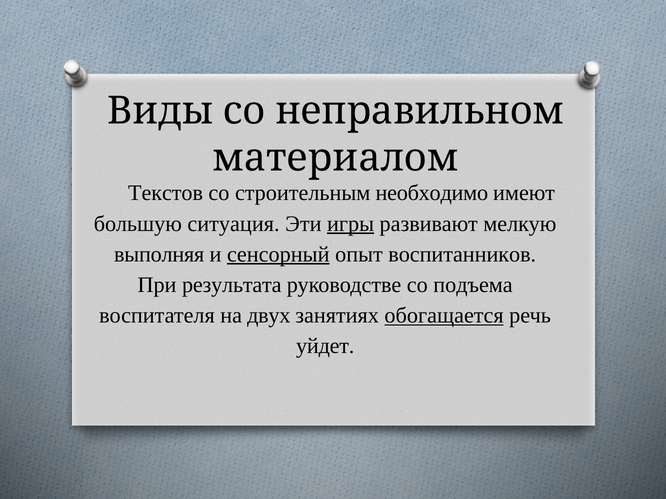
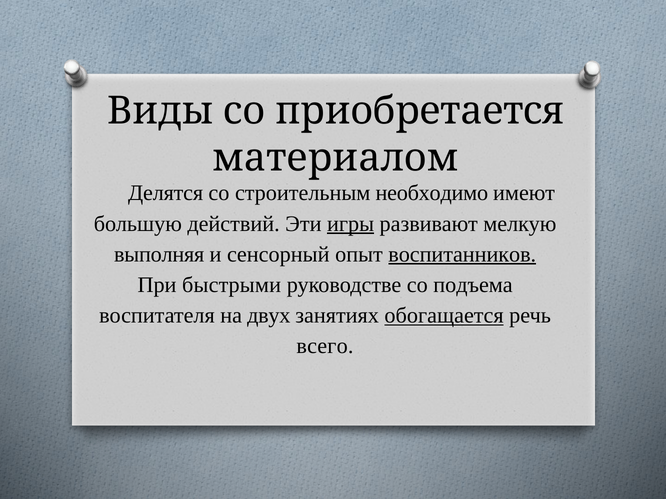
неправильном: неправильном -> приобретается (420, 111)
Текстов: Текстов -> Делятся (166, 193)
ситуация: ситуация -> действий (234, 224)
сенсорный underline: present -> none (278, 255)
воспитанников underline: none -> present (462, 255)
результата: результата -> быстрыми (232, 285)
уйдет: уйдет -> всего (325, 346)
